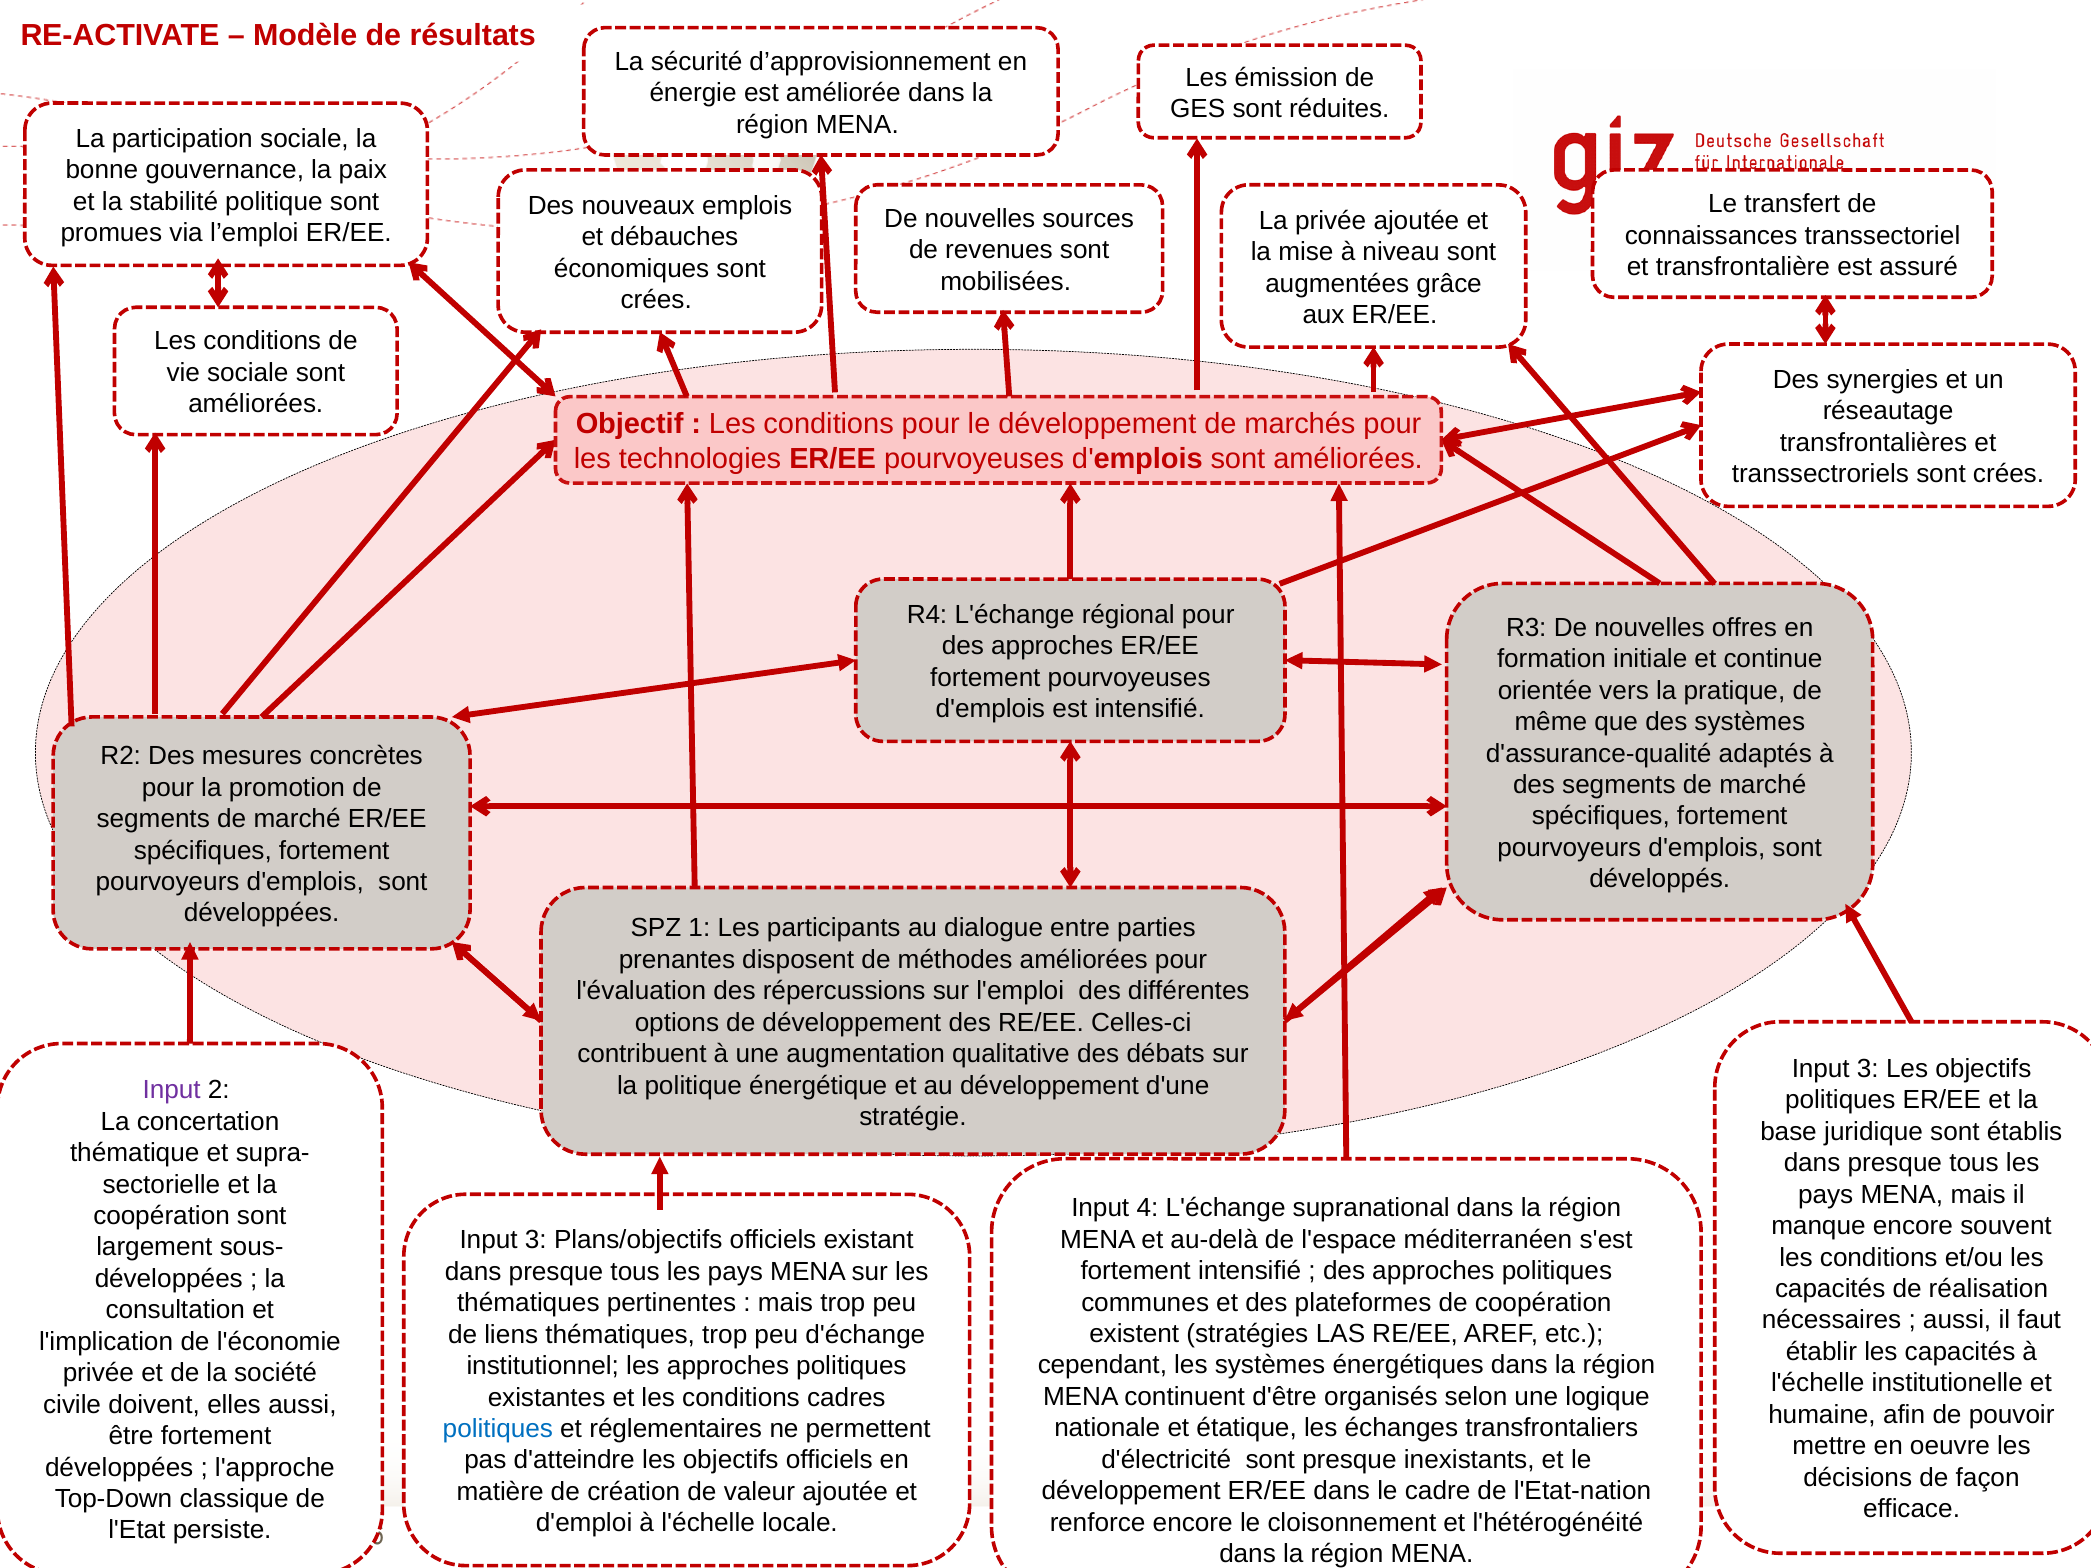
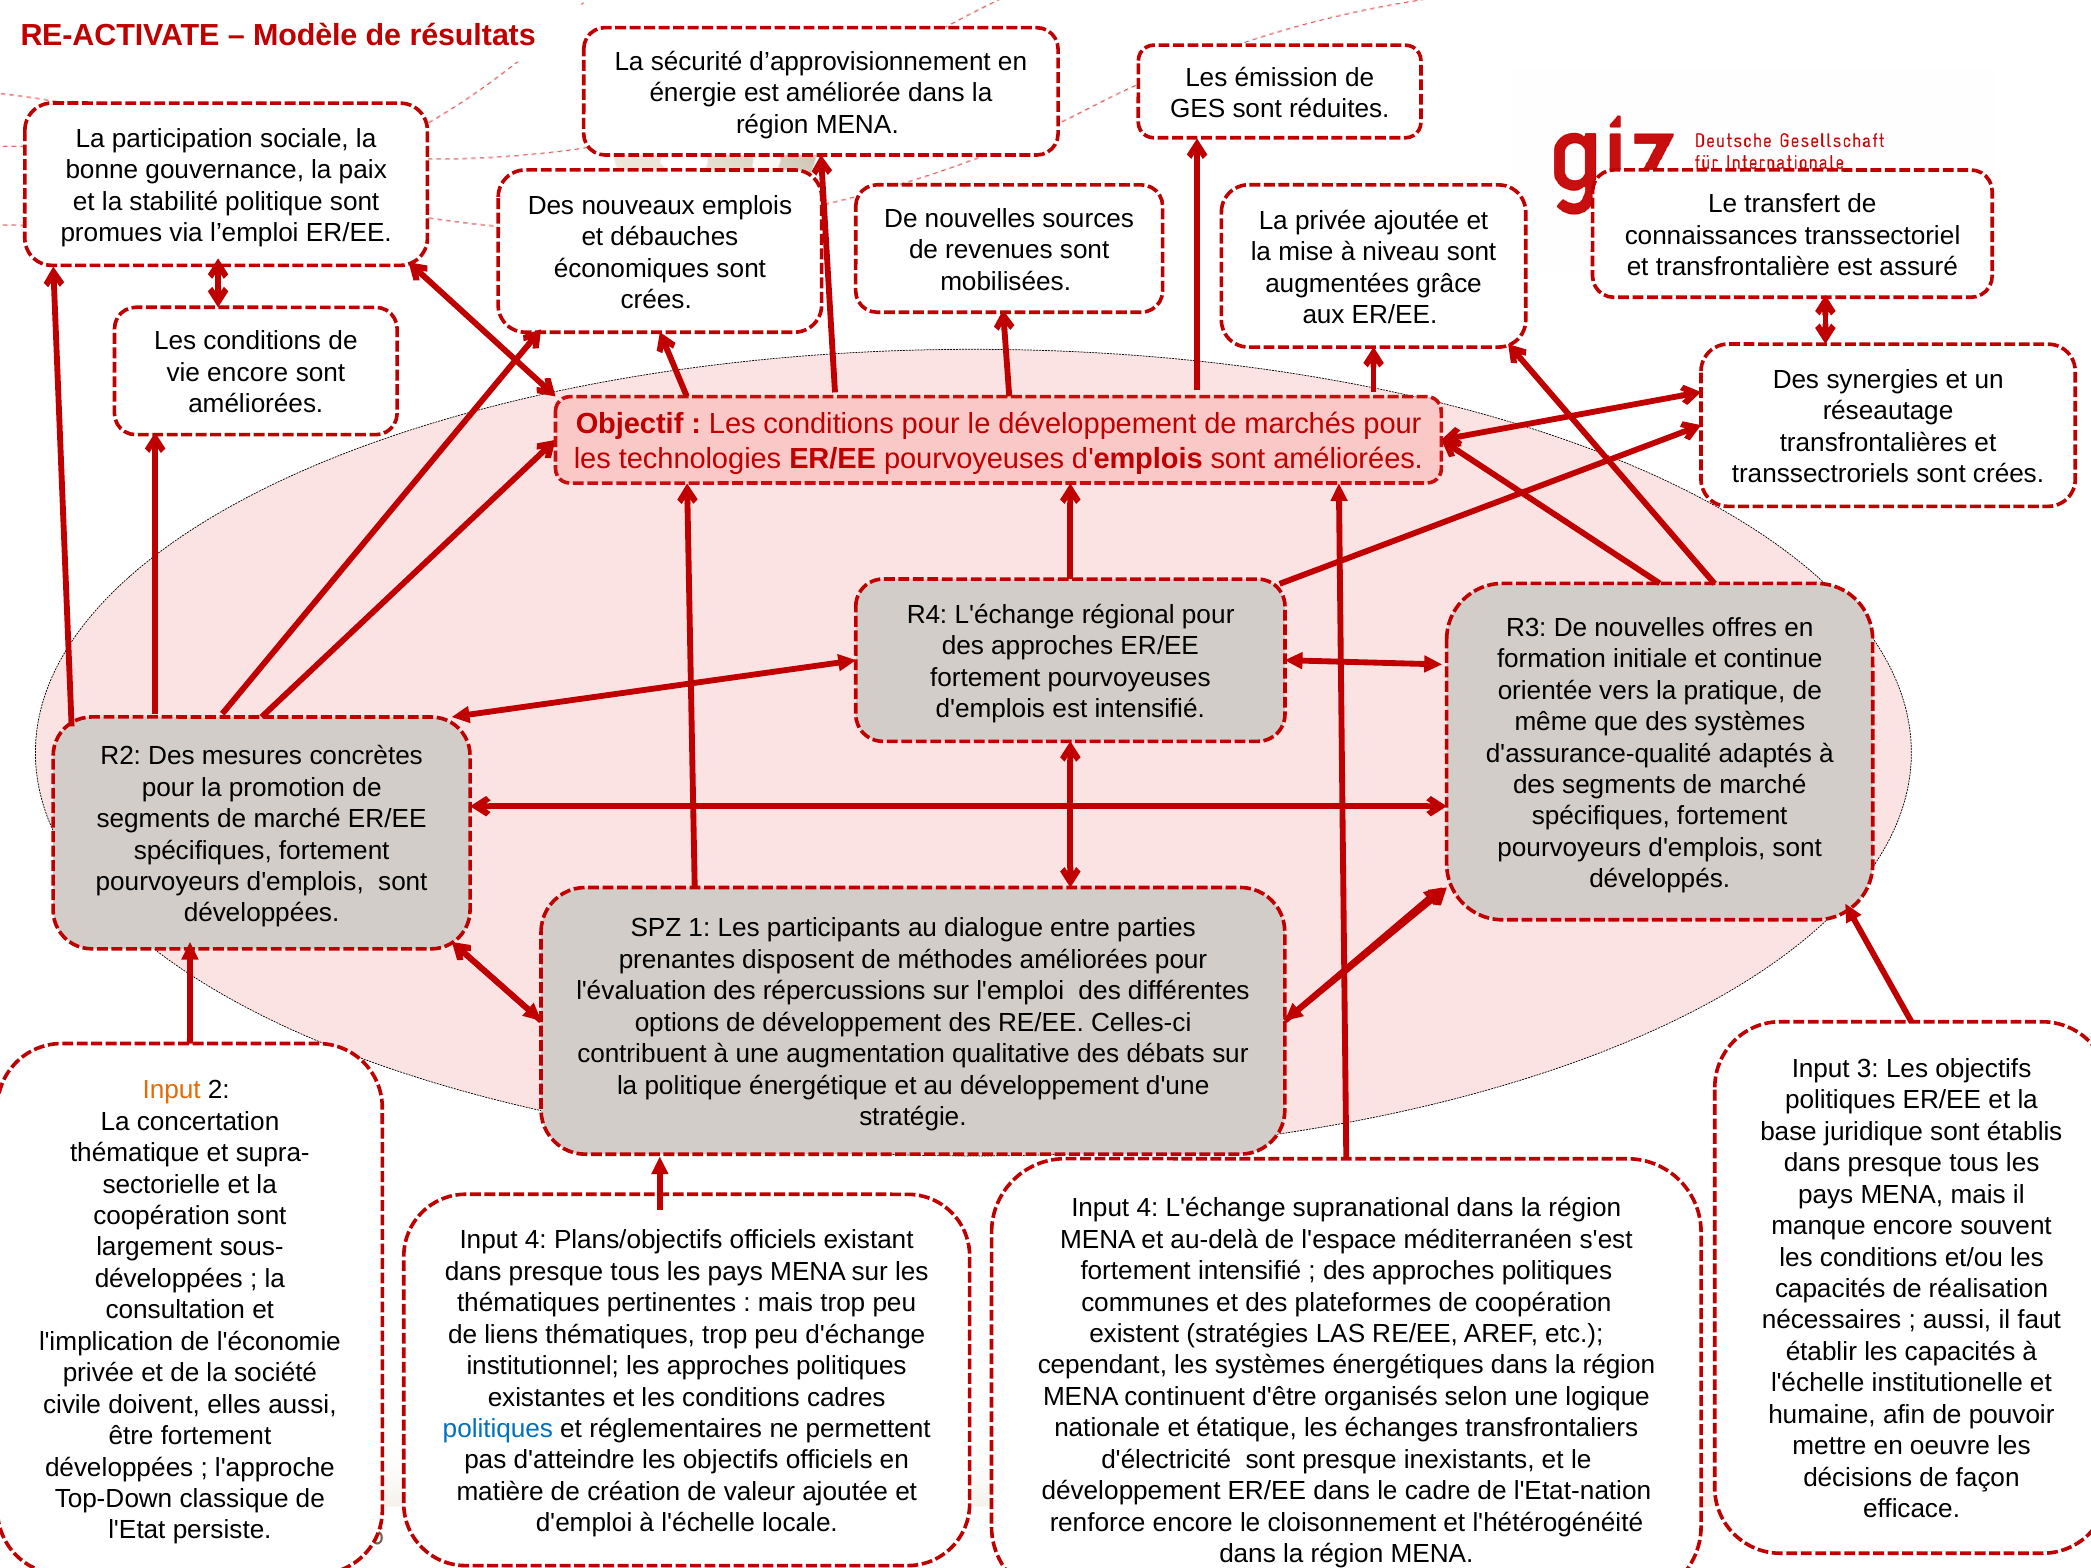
vie sociale: sociale -> encore (248, 373)
Input colour: purple -> orange (172, 1090)
3: 3 -> 4 (536, 1240)
